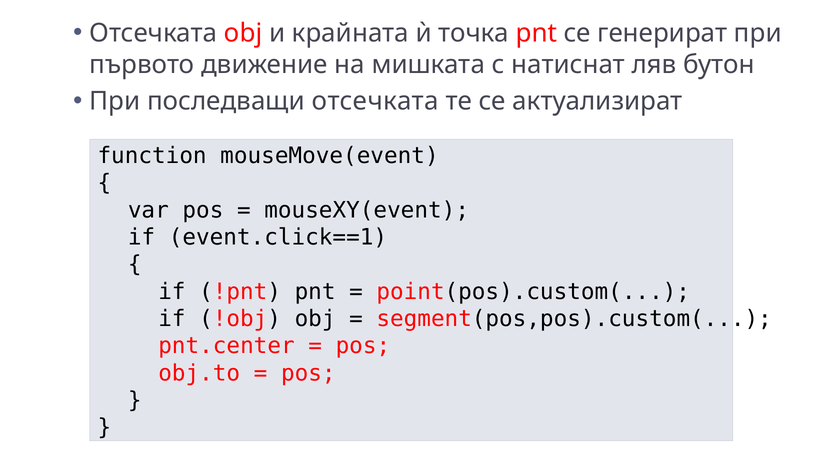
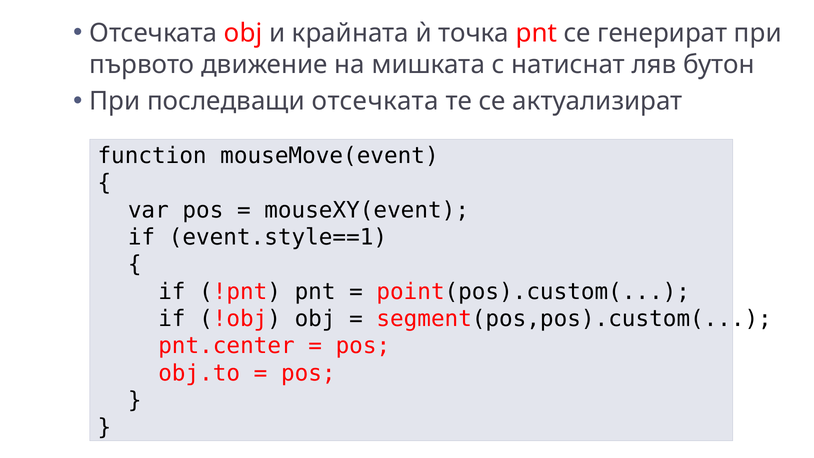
event.click==1: event.click==1 -> event.style==1 (278, 237)
